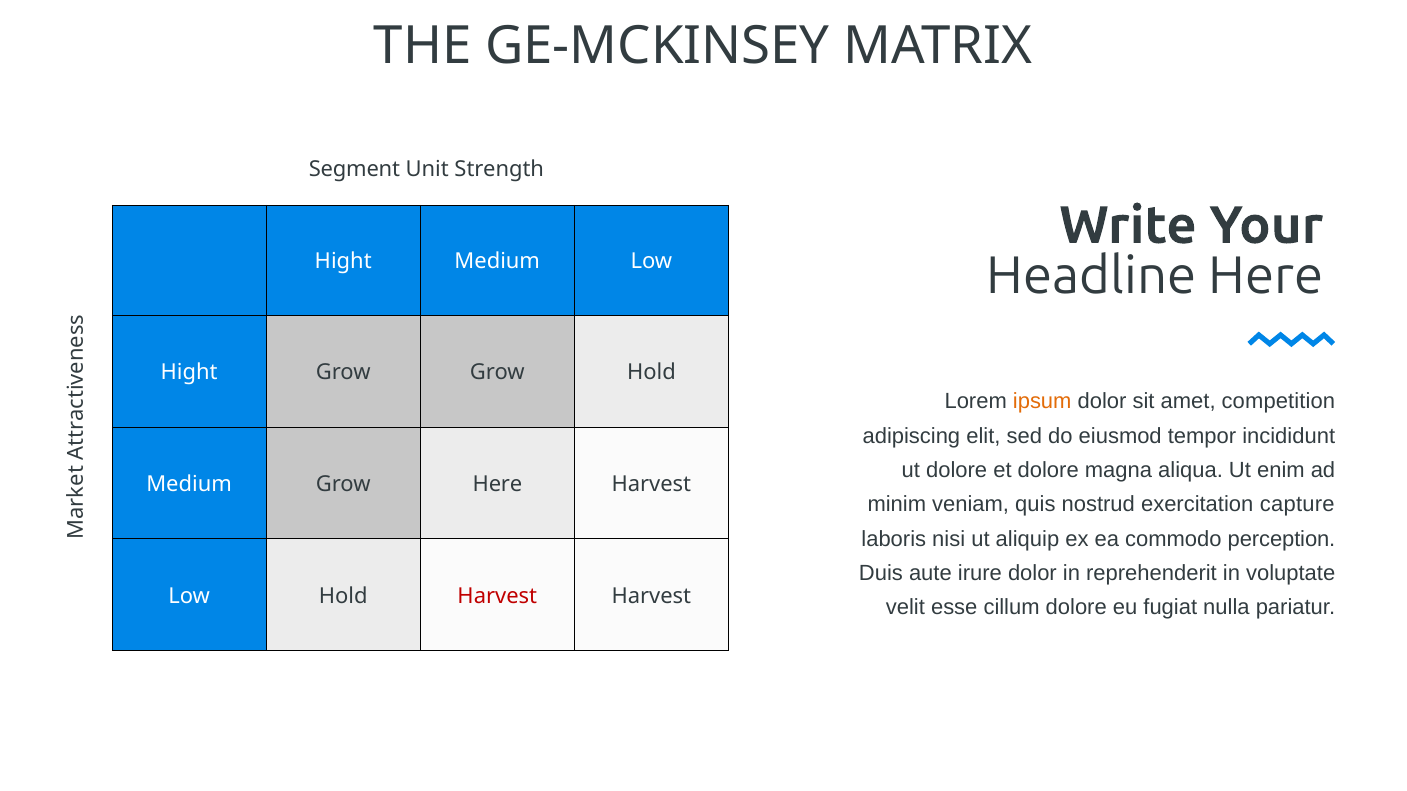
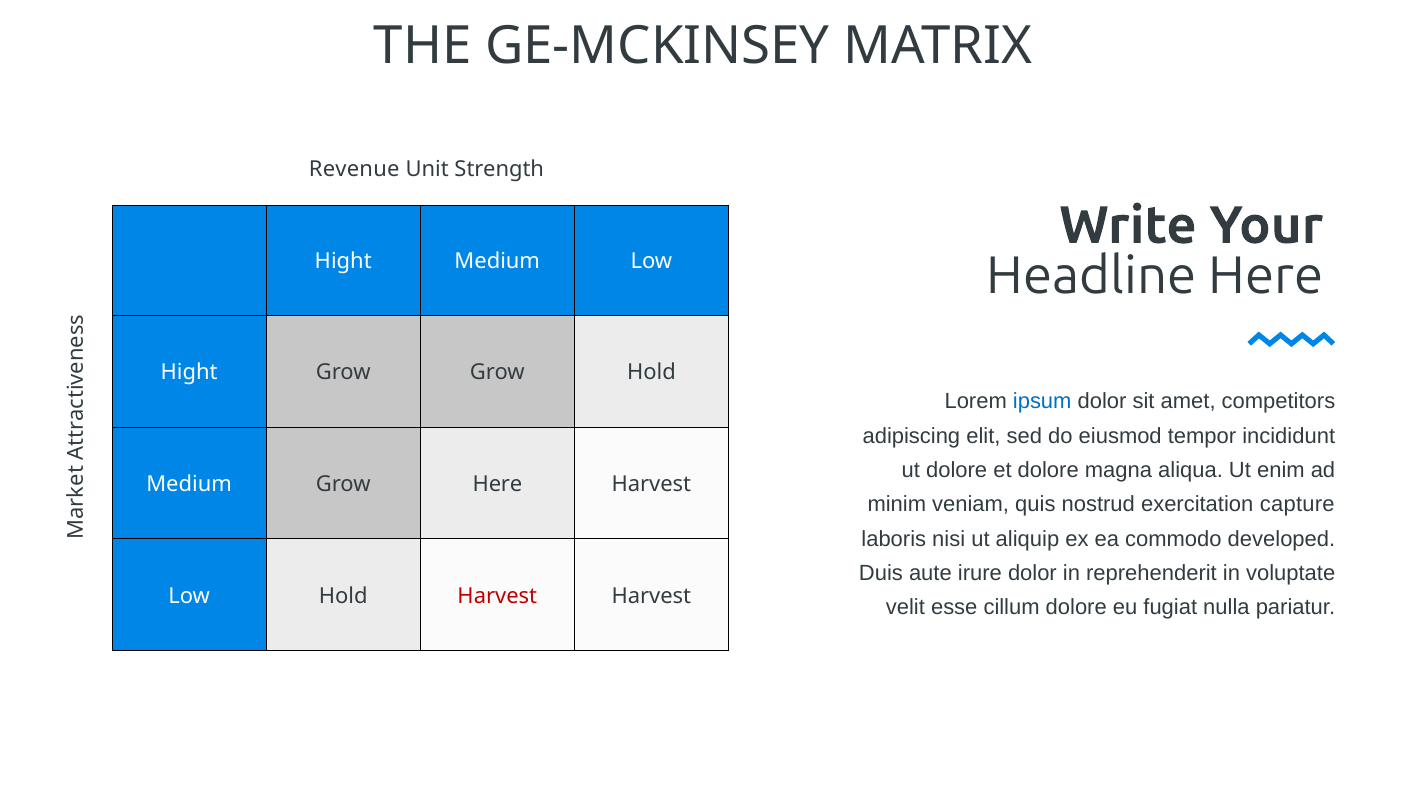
Segment: Segment -> Revenue (354, 169)
ipsum colour: orange -> blue (1042, 402)
competition: competition -> competitors (1278, 402)
perception: perception -> developed (1281, 539)
